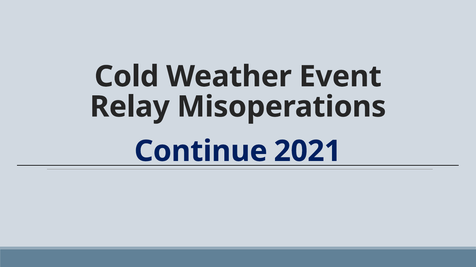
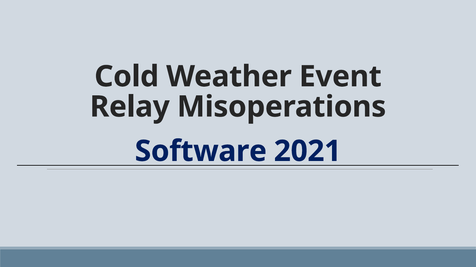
Continue: Continue -> Software (201, 152)
